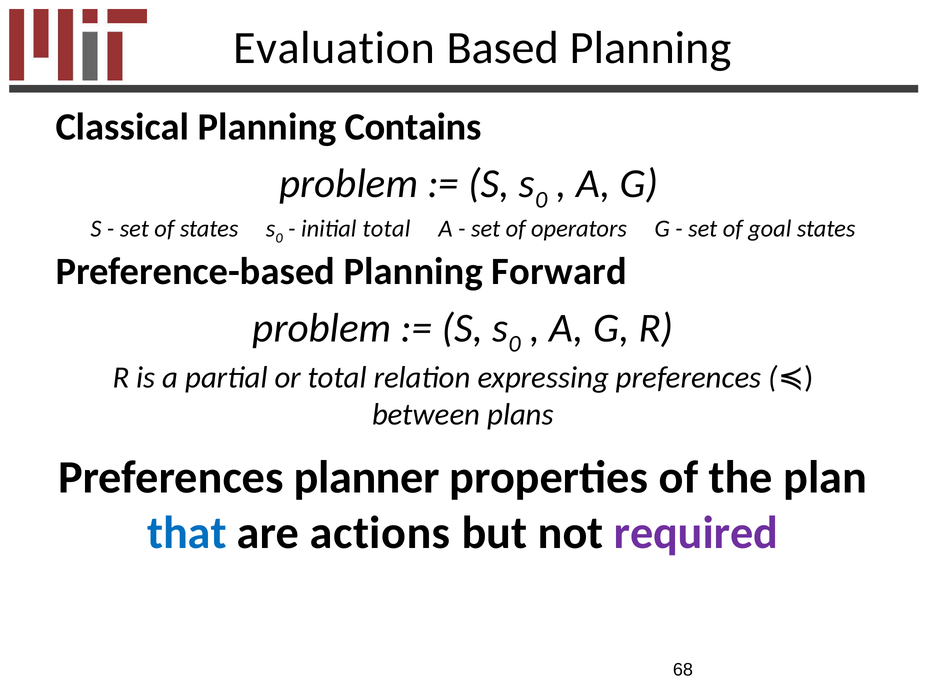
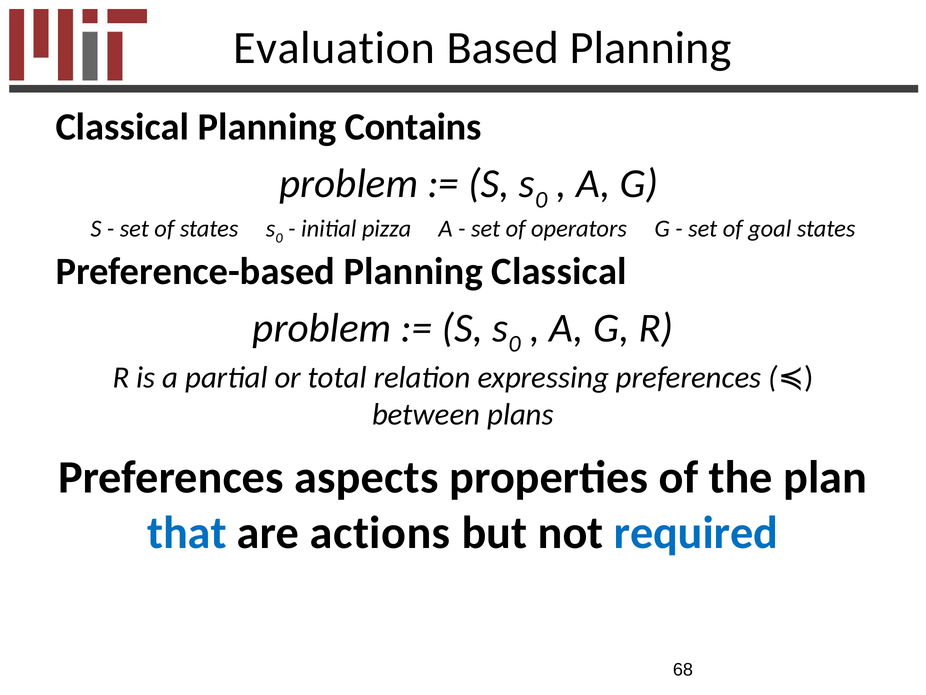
initial total: total -> pizza (387, 229)
Preference-based Planning Forward: Forward -> Classical (559, 271)
planner: planner -> aspects (366, 477)
required colour: purple -> blue (696, 533)
